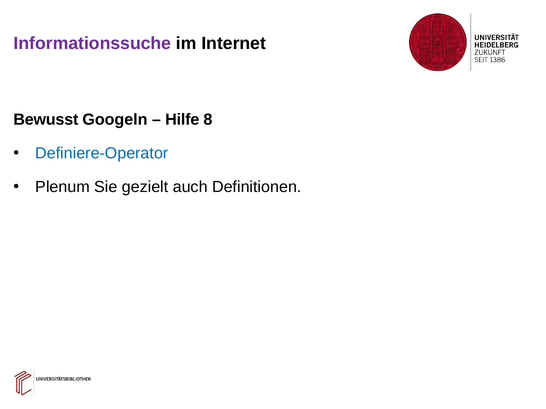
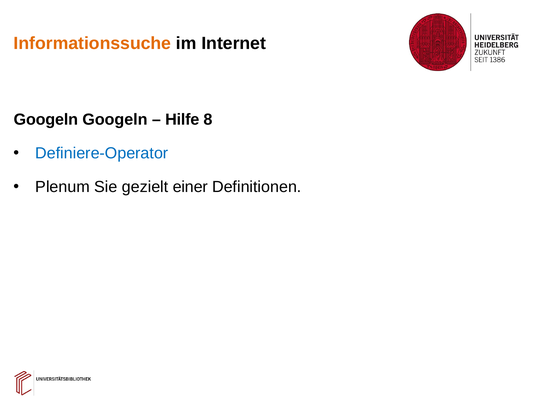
Informationssuche colour: purple -> orange (92, 44)
Bewusst: Bewusst -> Googeln (46, 120)
auch: auch -> einer (190, 187)
